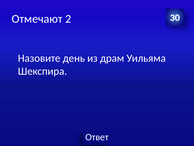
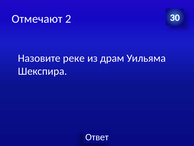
день: день -> реке (74, 58)
